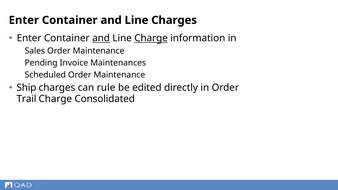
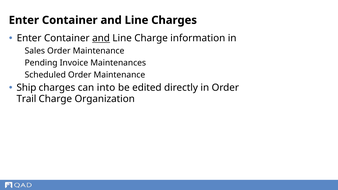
Charge underline: present -> none (151, 38)
rule: rule -> into (106, 88)
Consolidated: Consolidated -> Organization (105, 99)
